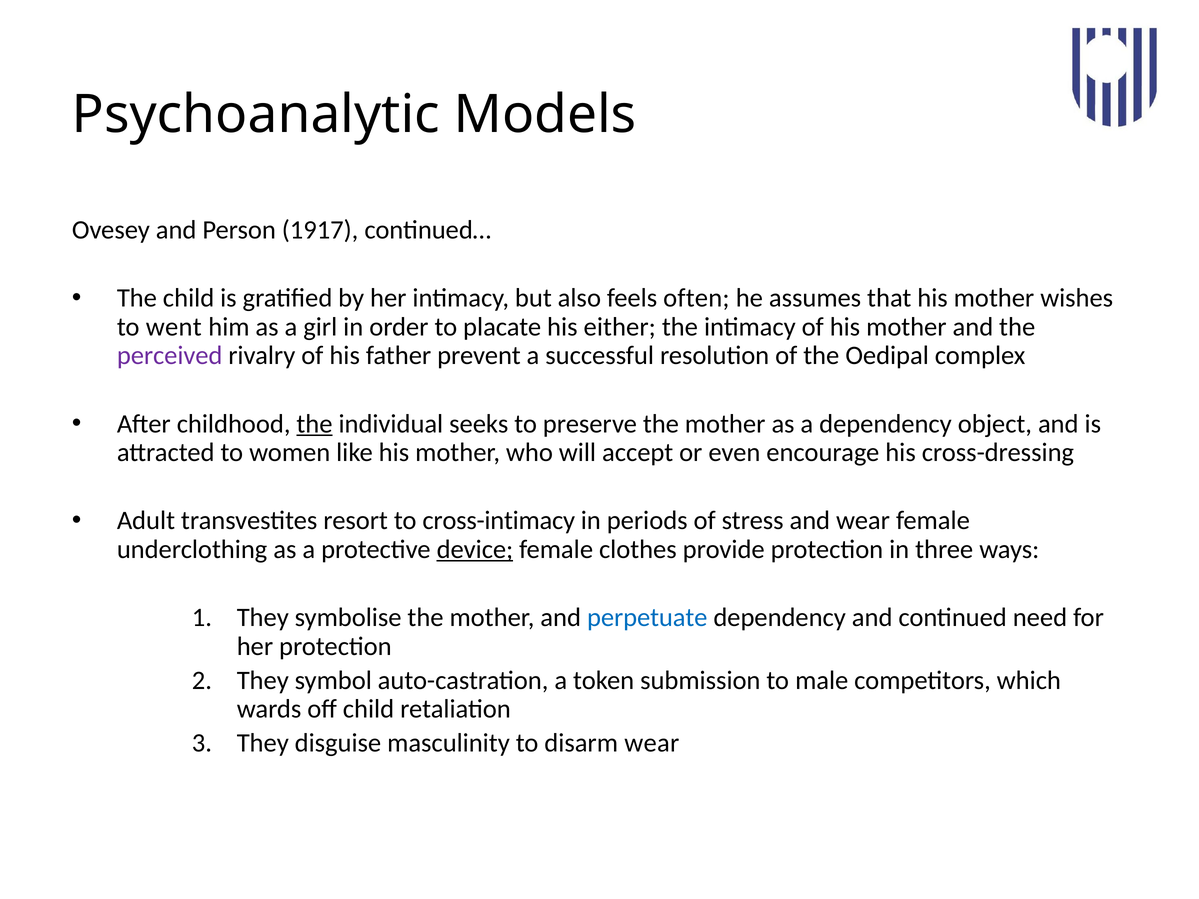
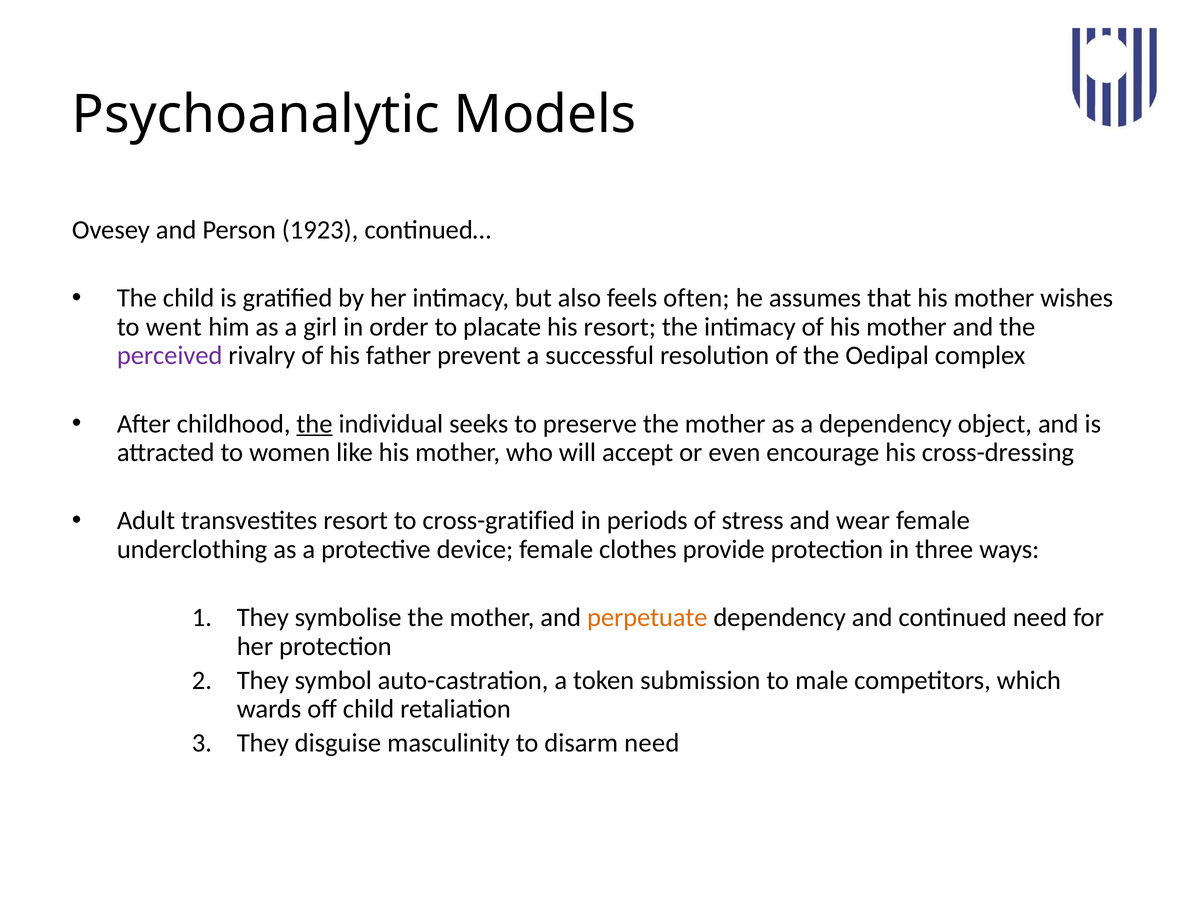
1917: 1917 -> 1923 (320, 230)
his either: either -> resort (620, 327)
cross-intimacy: cross-intimacy -> cross-gratified (499, 521)
device underline: present -> none (475, 550)
perpetuate colour: blue -> orange (647, 618)
disarm wear: wear -> need (652, 743)
